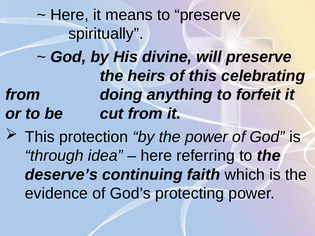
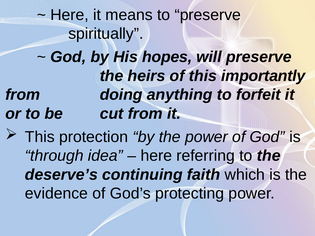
divine: divine -> hopes (167, 57)
celebrating: celebrating -> importantly (263, 76)
